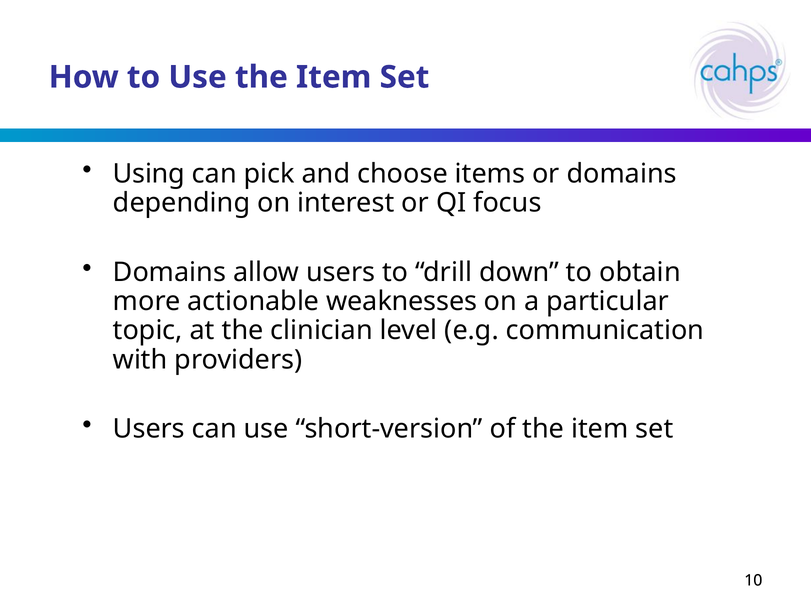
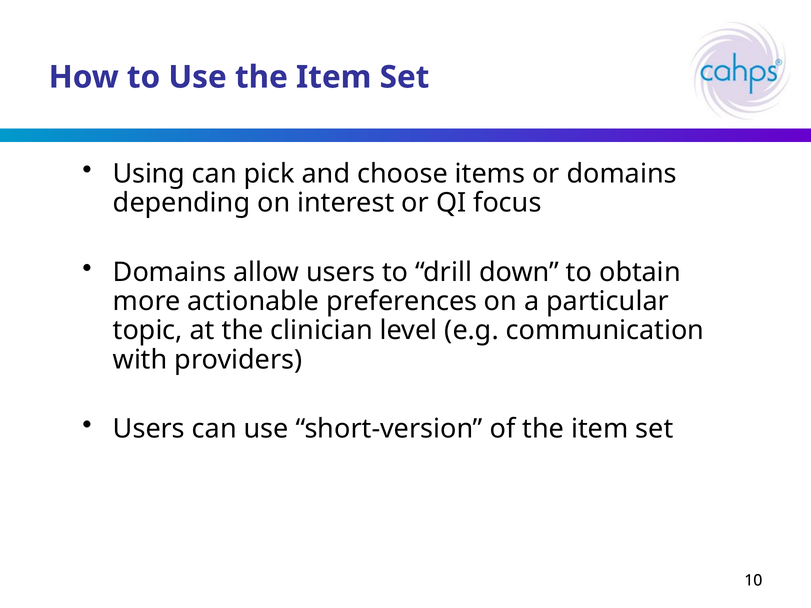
weaknesses: weaknesses -> preferences (402, 301)
